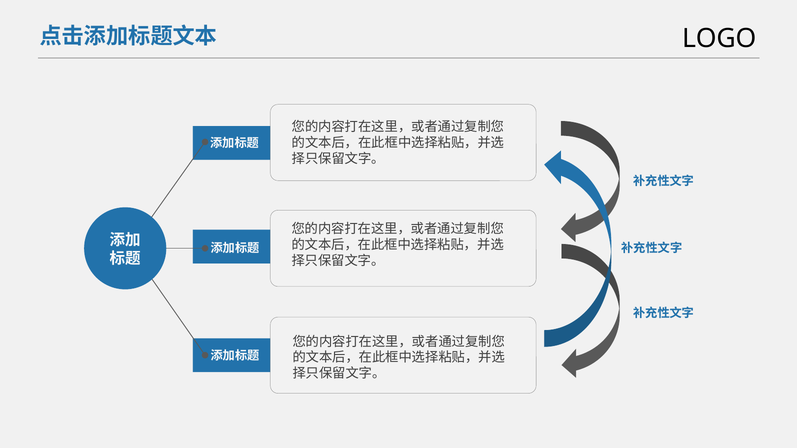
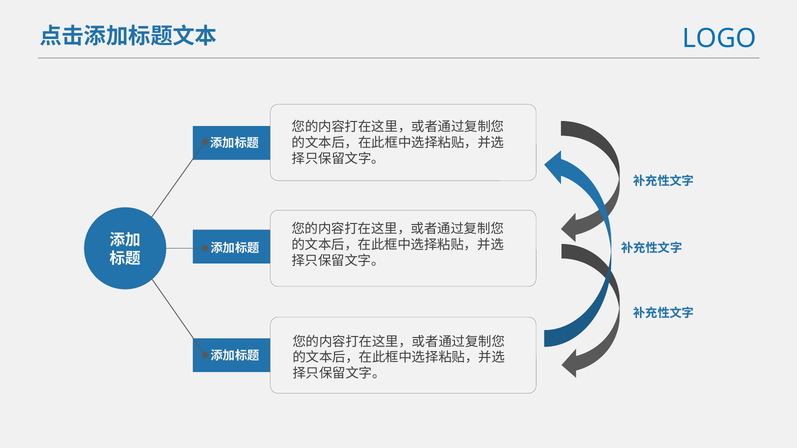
LOGO colour: black -> blue (719, 39)
